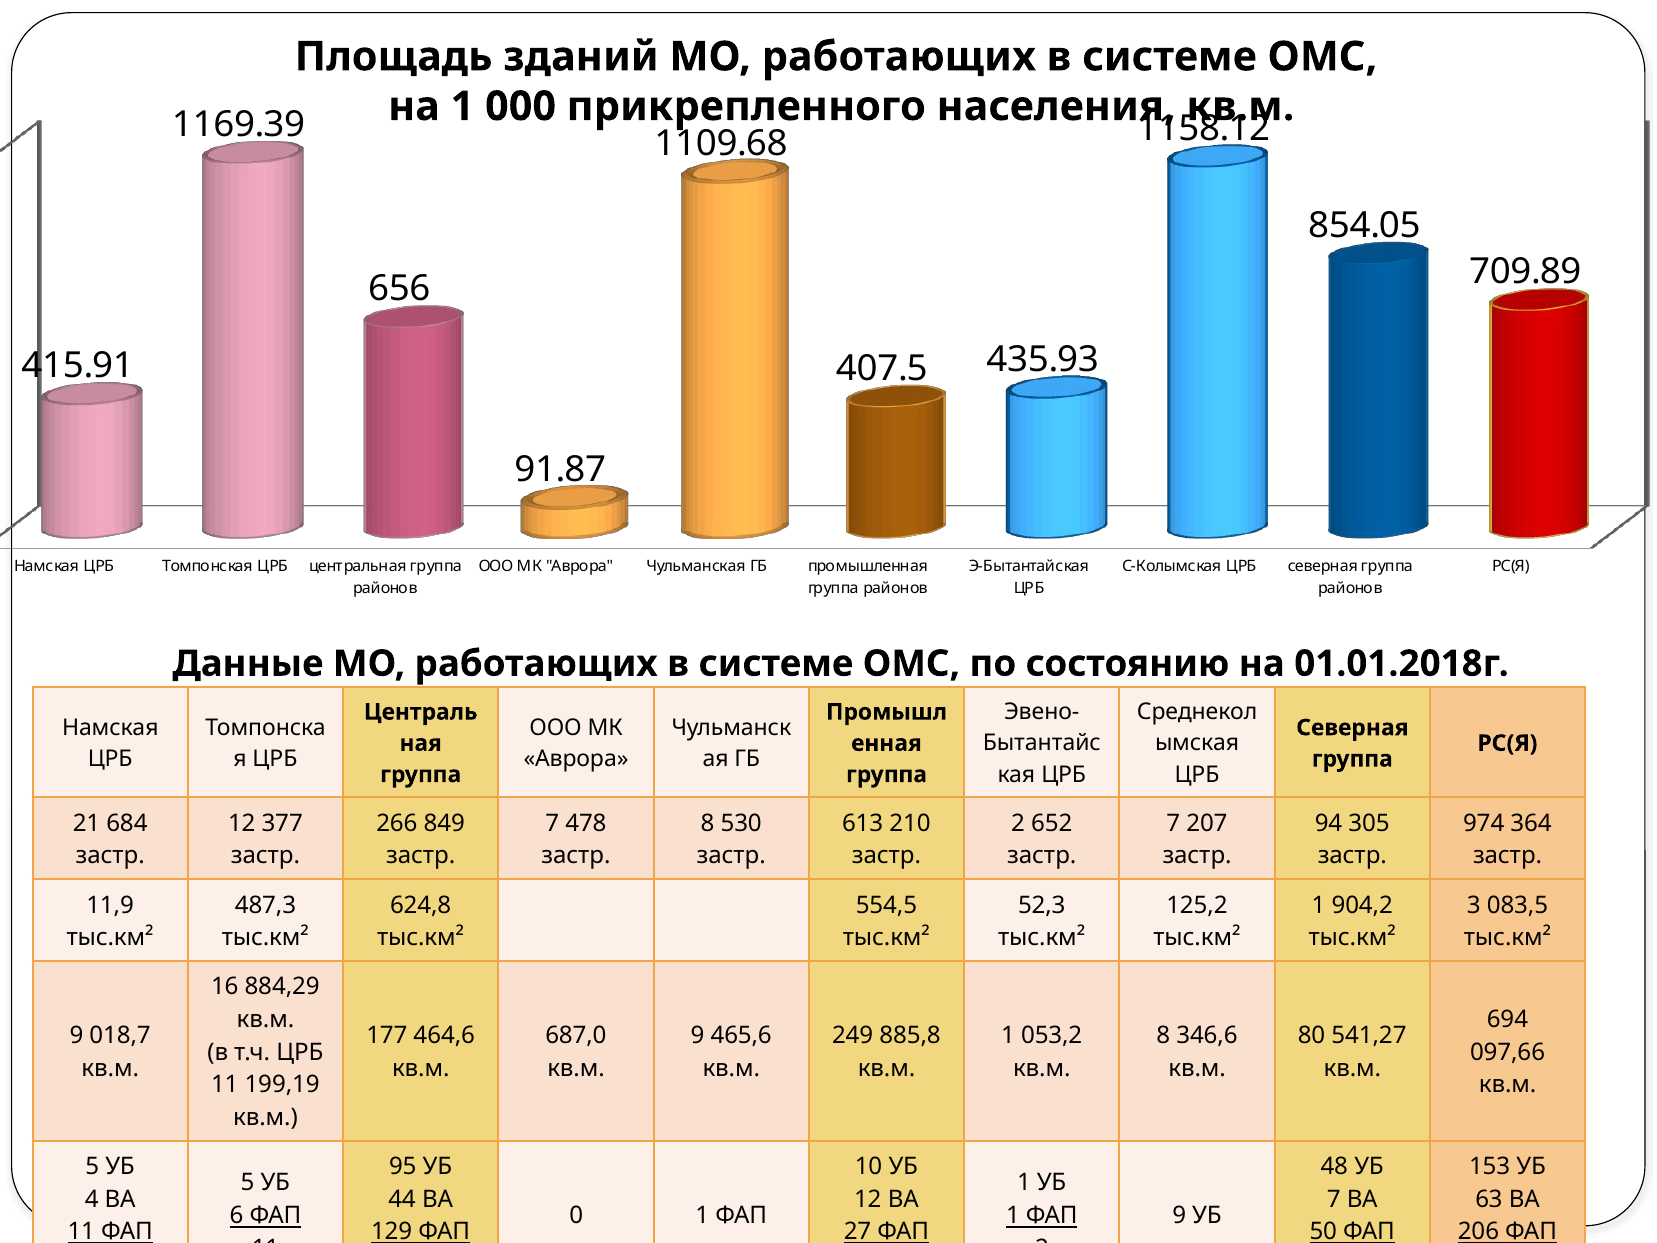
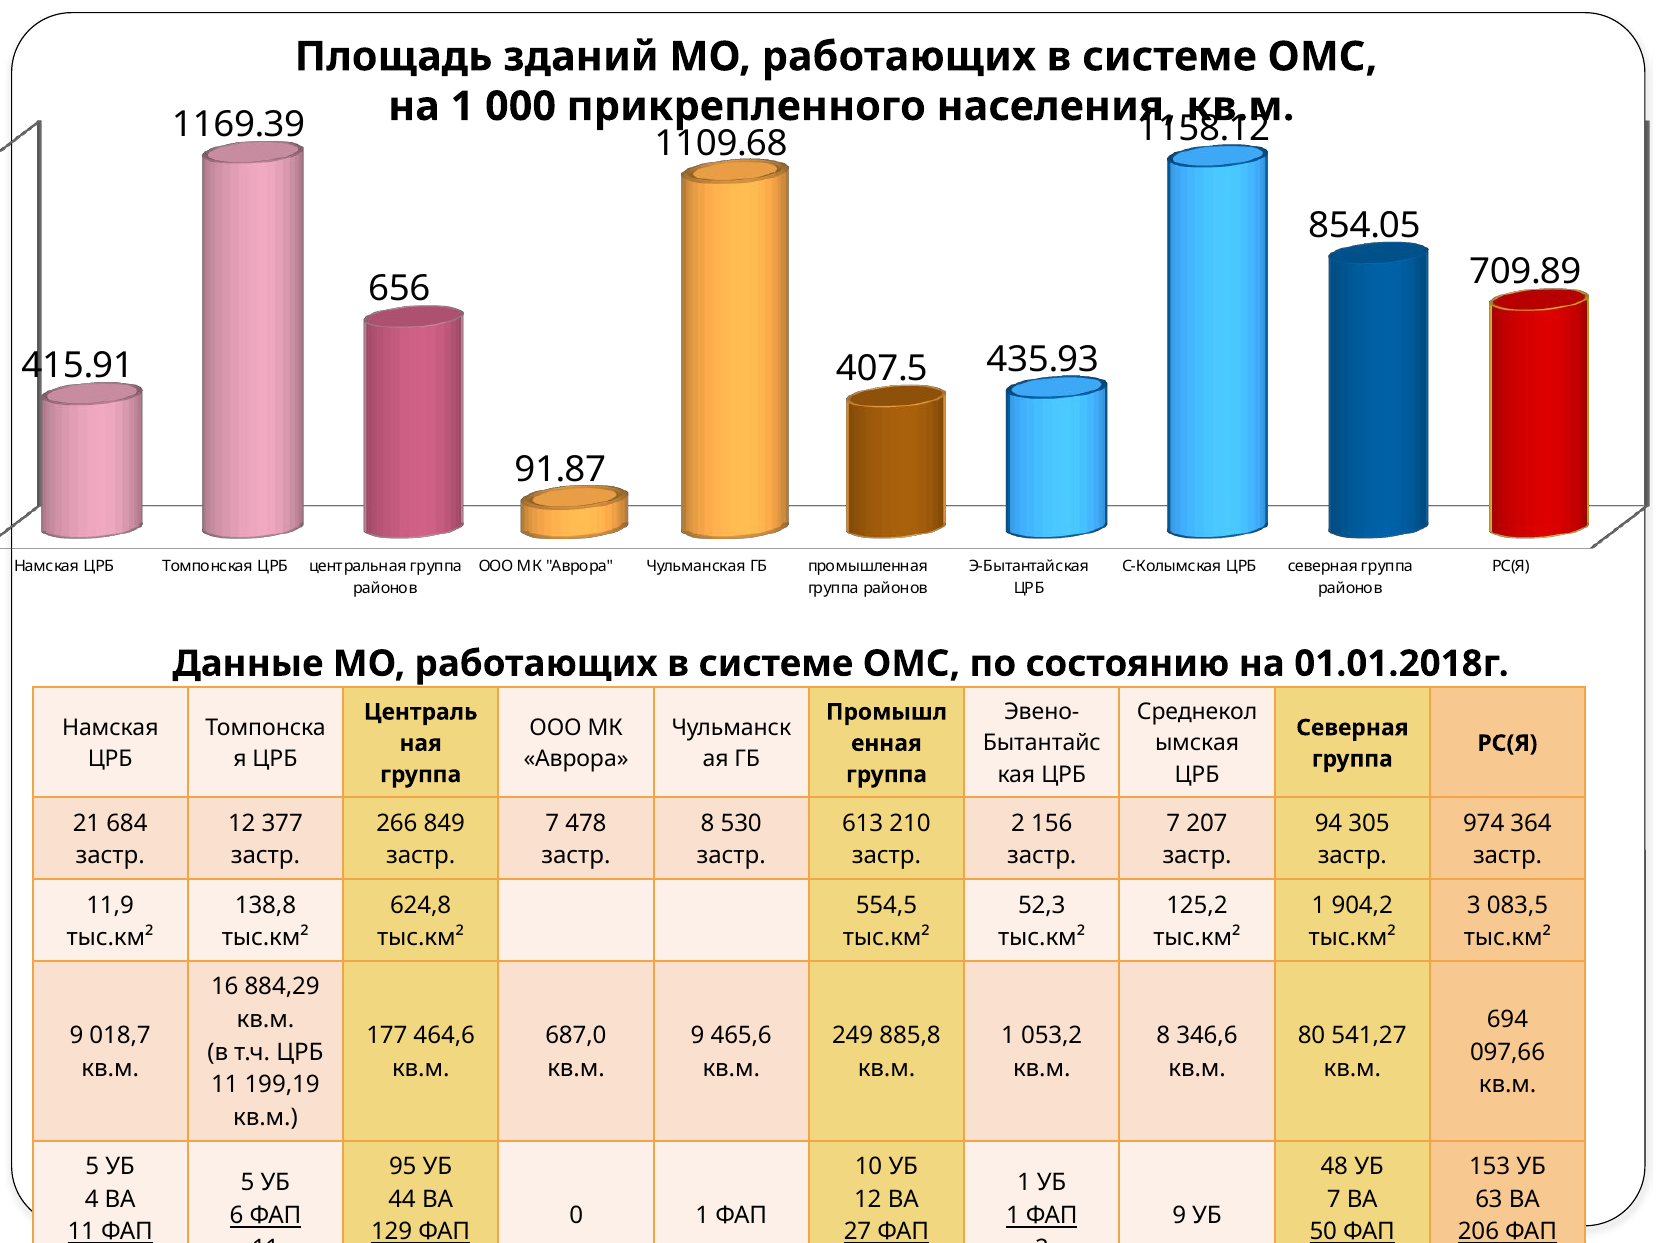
652: 652 -> 156 (1052, 823)
487,3: 487,3 -> 138,8 (265, 905)
